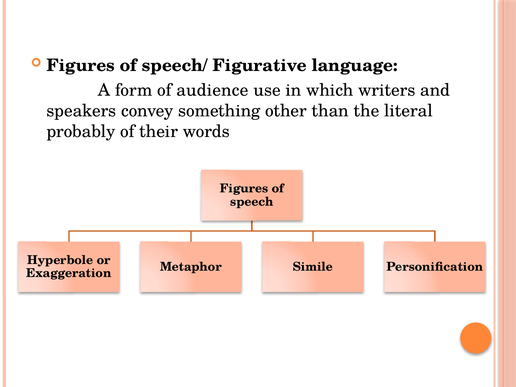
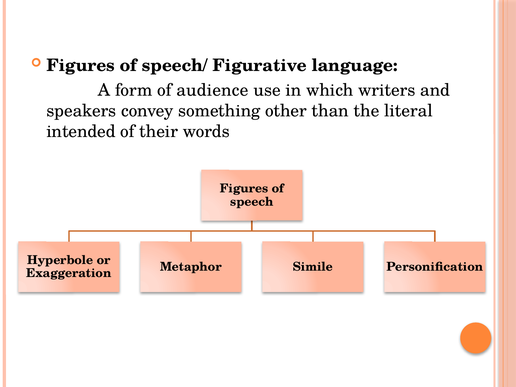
probably: probably -> intended (81, 132)
